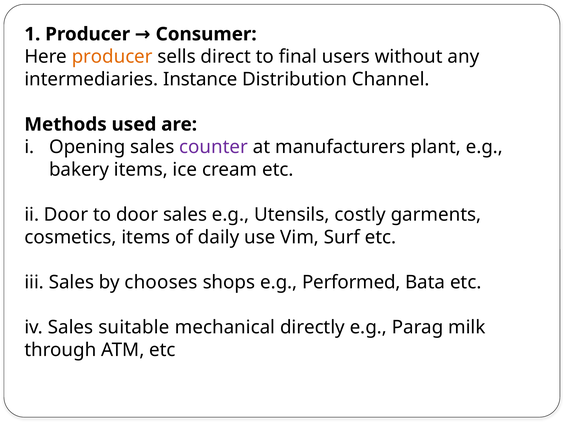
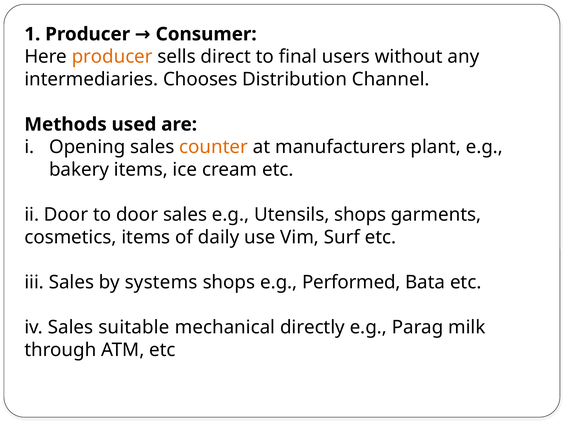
Instance: Instance -> Chooses (200, 79)
counter colour: purple -> orange (214, 147)
Utensils costly: costly -> shops (360, 215)
chooses: chooses -> systems (161, 282)
